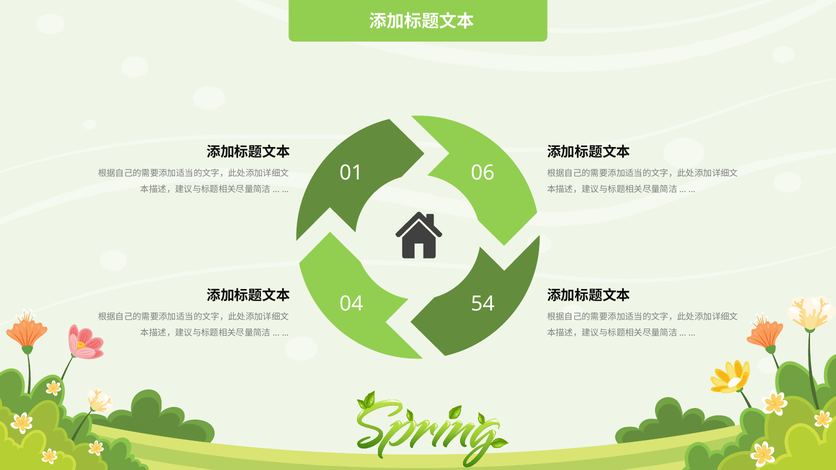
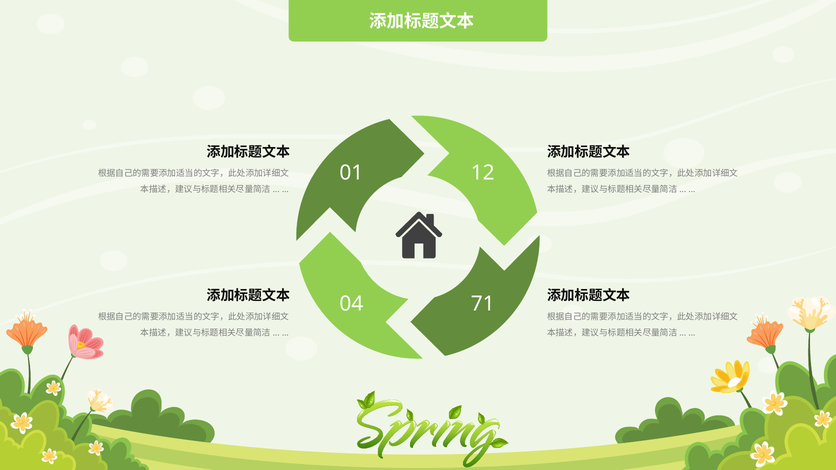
06: 06 -> 12 (483, 173)
54: 54 -> 71 (483, 304)
